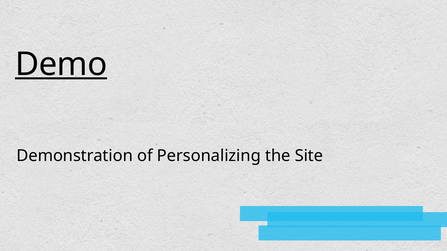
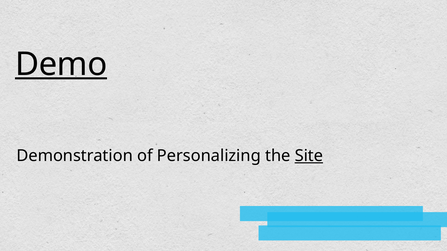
Site underline: none -> present (309, 156)
